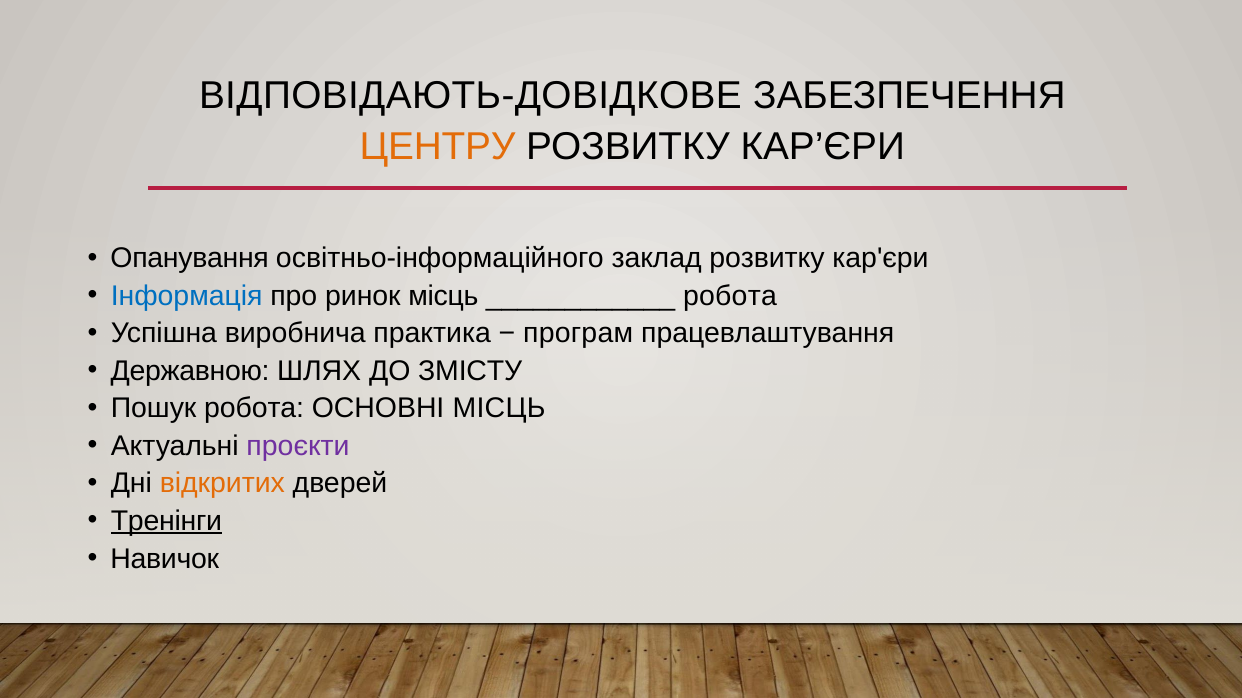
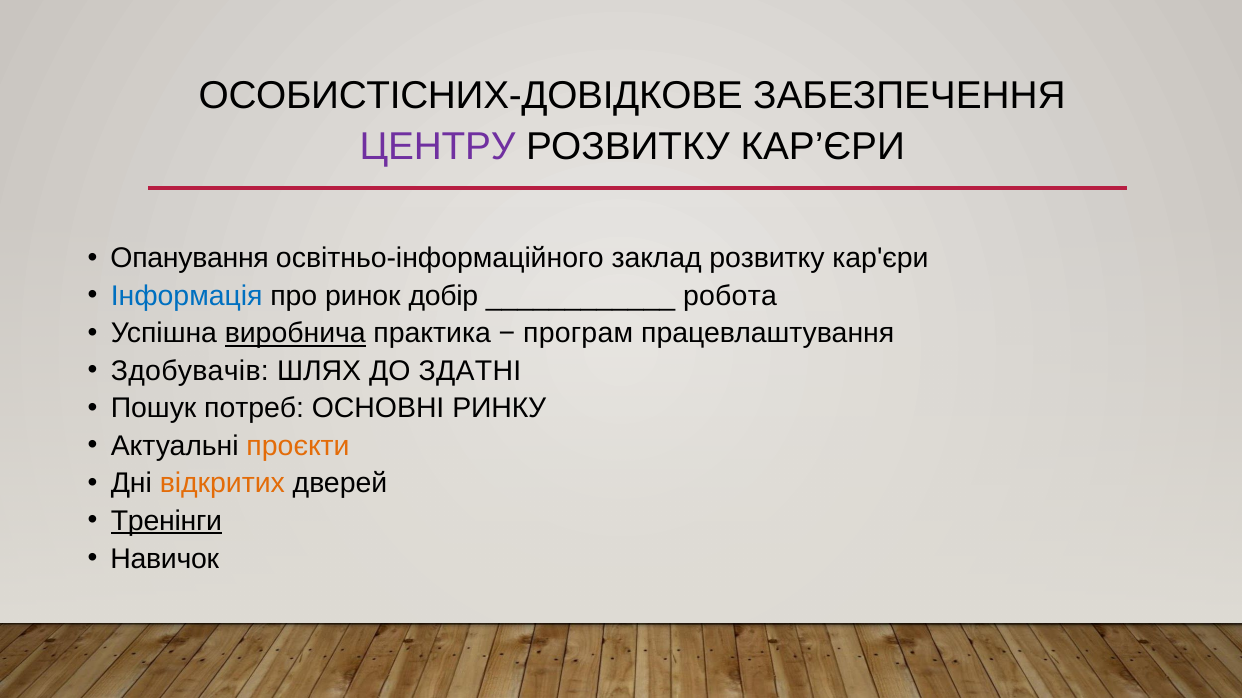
ВІДПОВІДАЮТЬ-ДОВІДКОВЕ: ВІДПОВІДАЮТЬ-ДОВІДКОВЕ -> ОСОБИСТІСНИХ-ДОВІДКОВЕ (471, 96)
ЦЕНТРУ colour: orange -> purple (438, 147)
ринок місць: місць -> добір (443, 296)
виробнича underline: none -> present (295, 334)
Державною: Державною -> Здобувачів (190, 371)
ЗМІСТУ: ЗМІСТУ -> ЗДАТНІ (470, 371)
Пошук робота: робота -> потреб (254, 409)
ОСНОВНІ МІСЦЬ: МІСЦЬ -> РИНКУ (499, 409)
проєкти colour: purple -> orange (298, 446)
